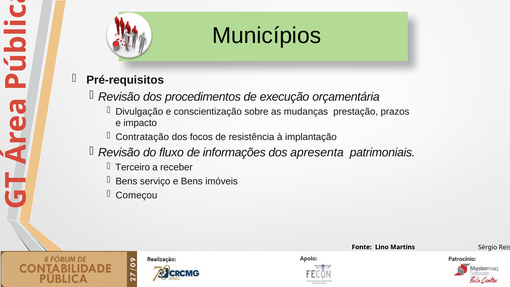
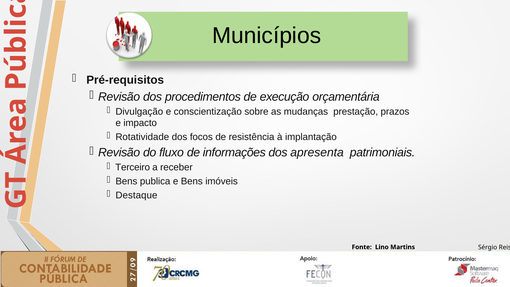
Contratação: Contratação -> Rotatividade (142, 137)
serviço: serviço -> publica (155, 181)
Começou: Começou -> Destaque (136, 195)
